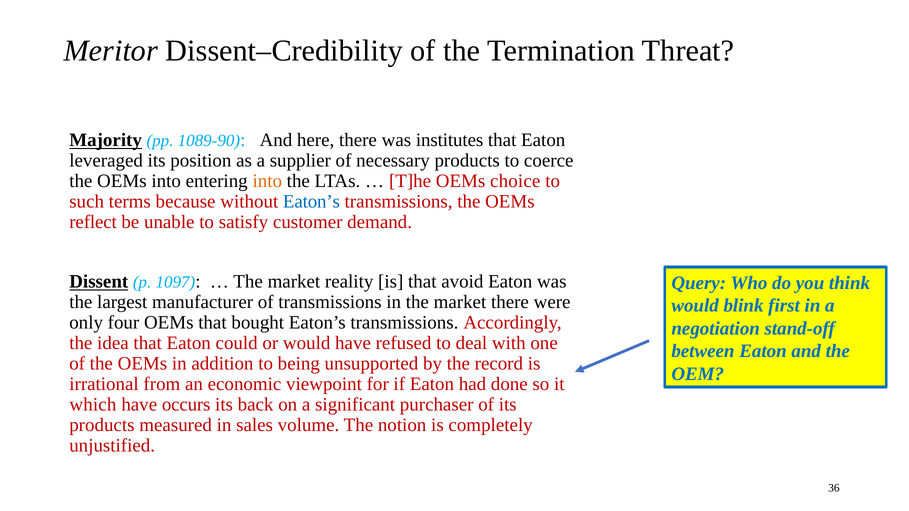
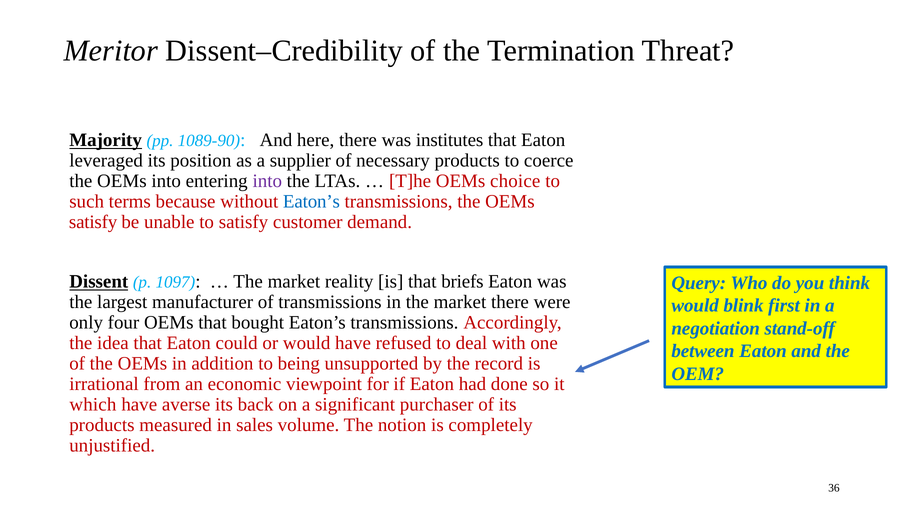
into colour: orange -> purple (267, 181)
reflect: reflect -> satisfy (93, 222)
avoid: avoid -> briefs (462, 282)
occurs: occurs -> averse (186, 405)
